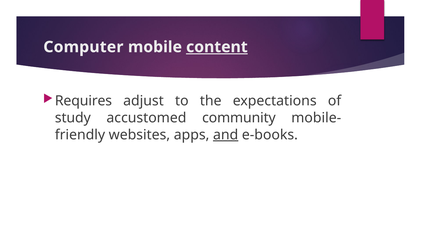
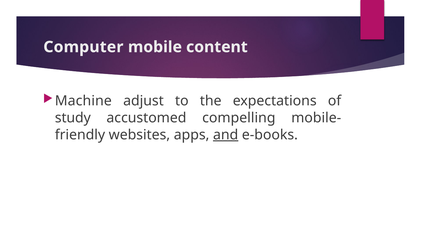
content underline: present -> none (217, 47)
Requires: Requires -> Machine (83, 101)
community: community -> compelling (239, 118)
